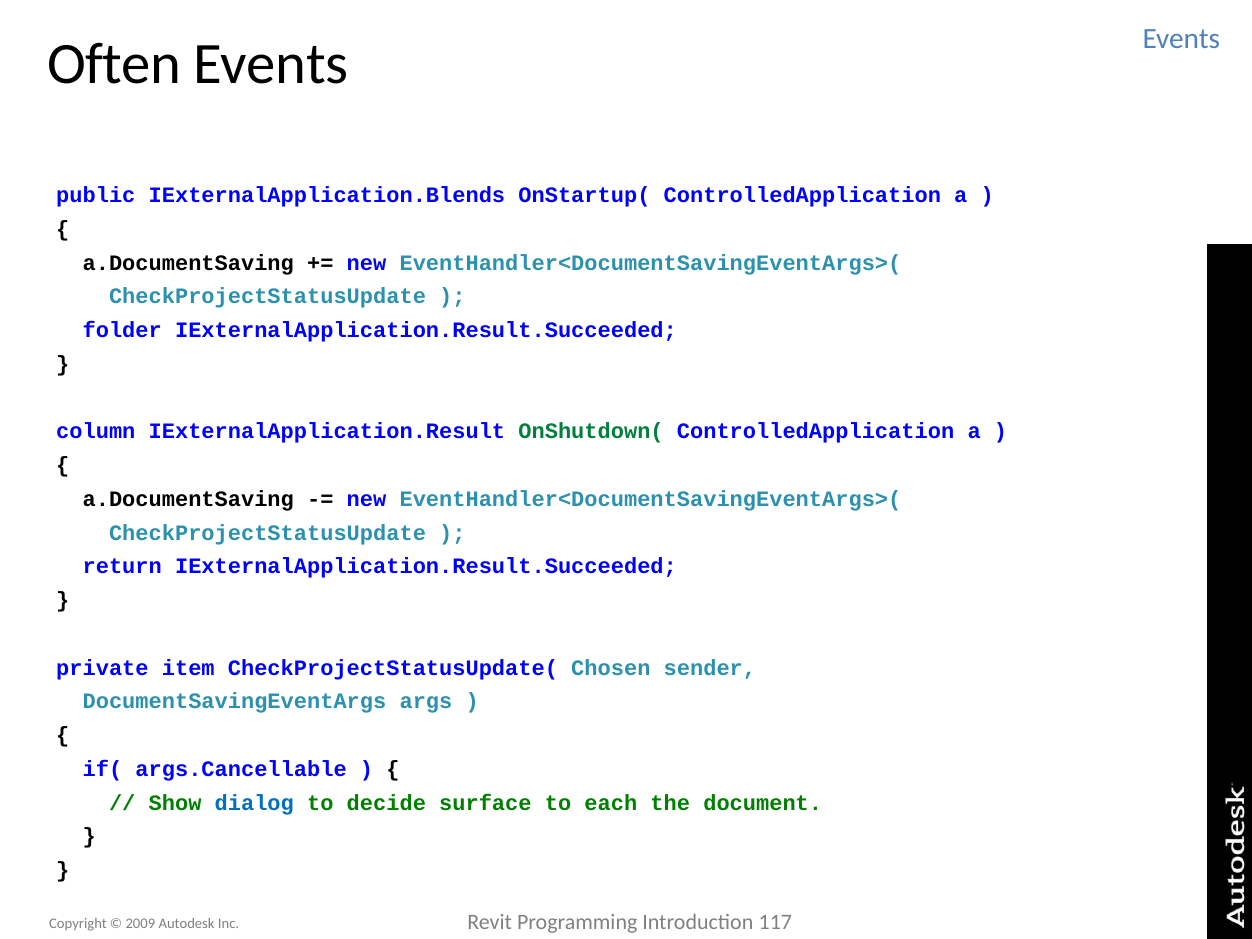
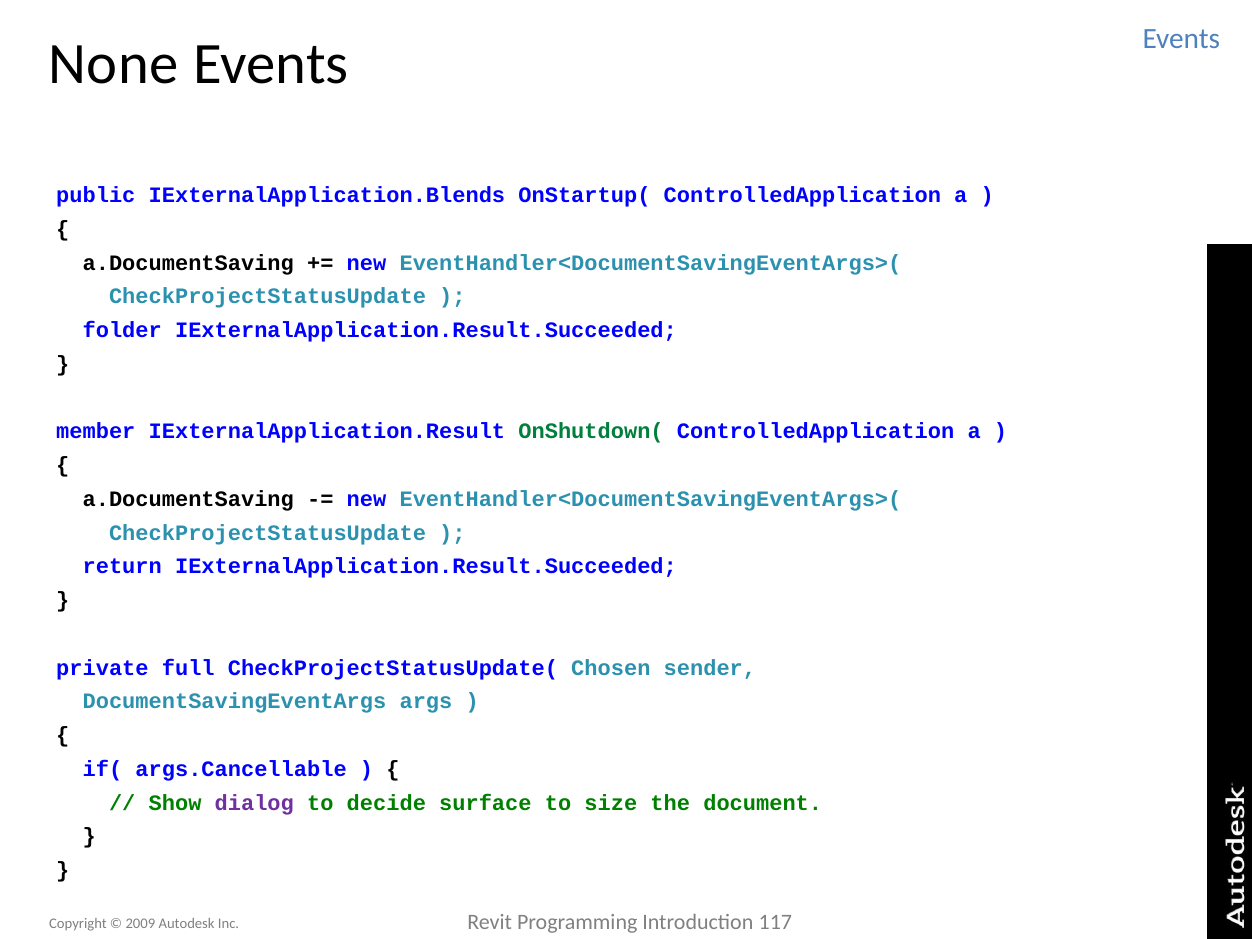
Often: Often -> None (114, 64)
column: column -> member (96, 432)
item: item -> full (188, 668)
dialog colour: blue -> purple (254, 803)
each: each -> size (611, 803)
